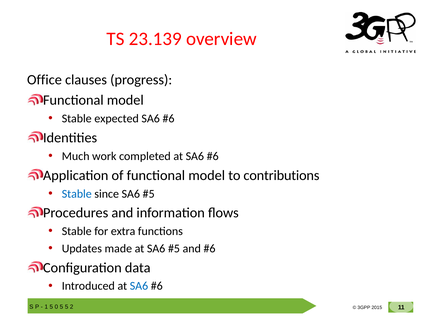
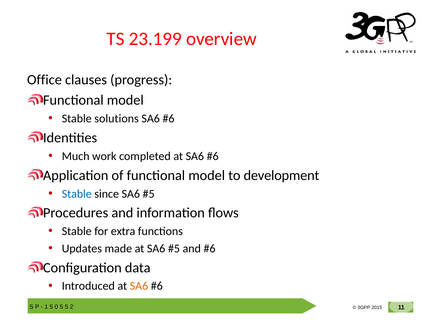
23.139: 23.139 -> 23.199 (155, 39)
expected: expected -> solutions (117, 119)
contributions: contributions -> development (281, 175)
SA6 colour: blue -> orange (139, 286)
